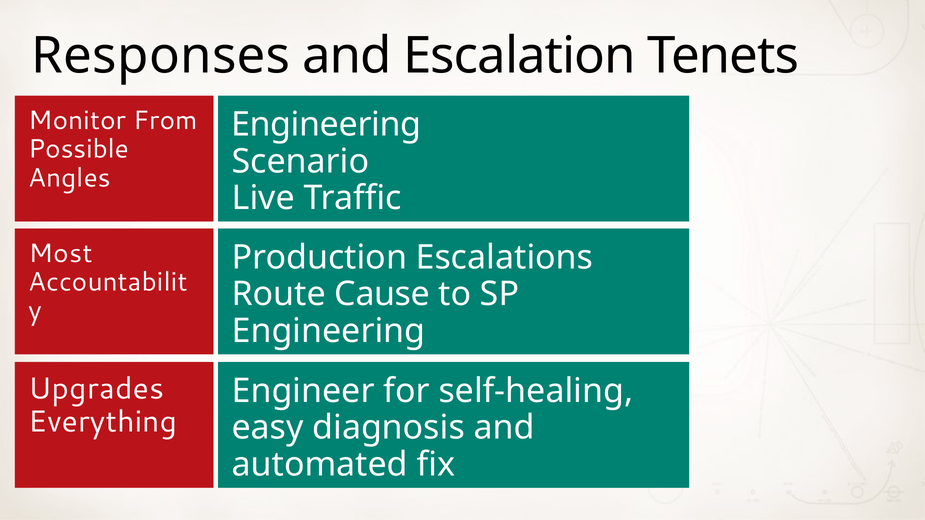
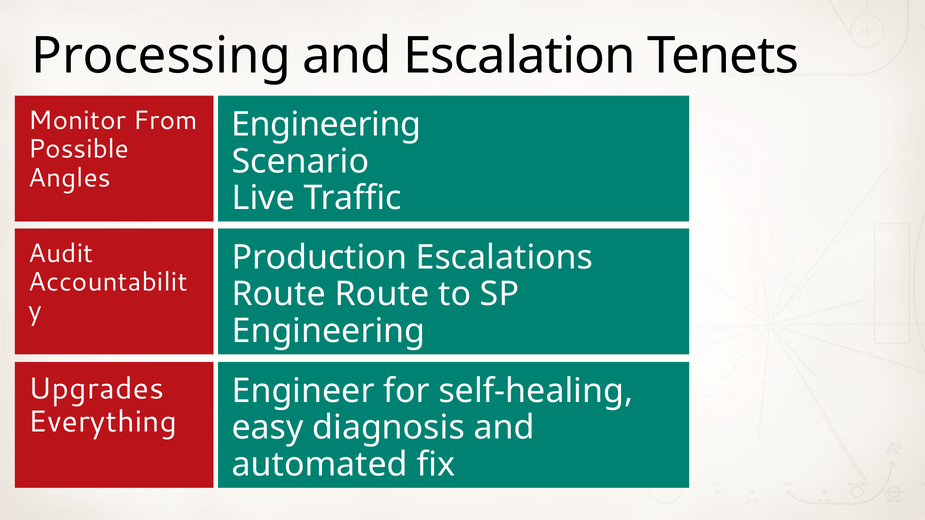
Responses: Responses -> Processing (161, 56)
Most: Most -> Audit (61, 254)
Route Cause: Cause -> Route (382, 294)
